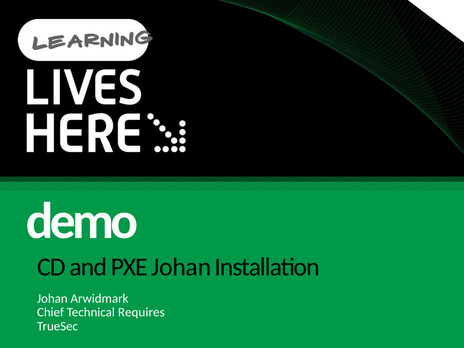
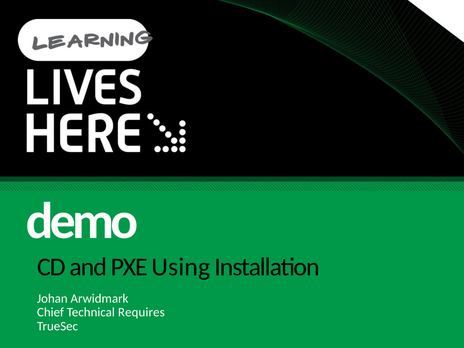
PXE Johan: Johan -> Using (181, 267)
